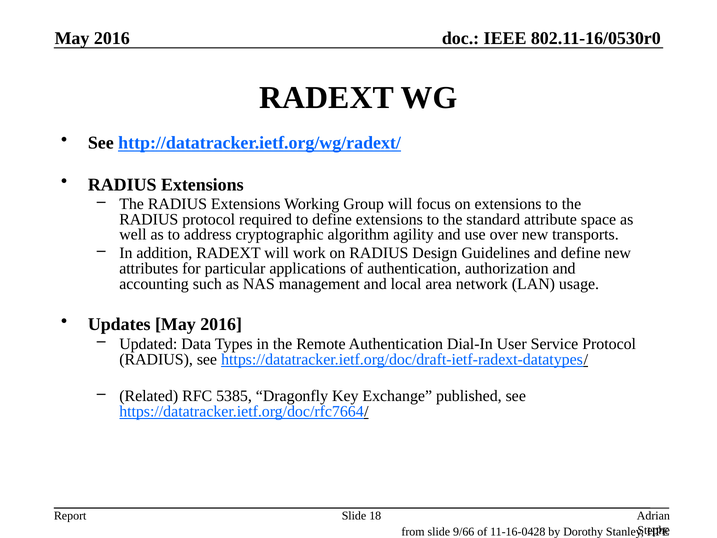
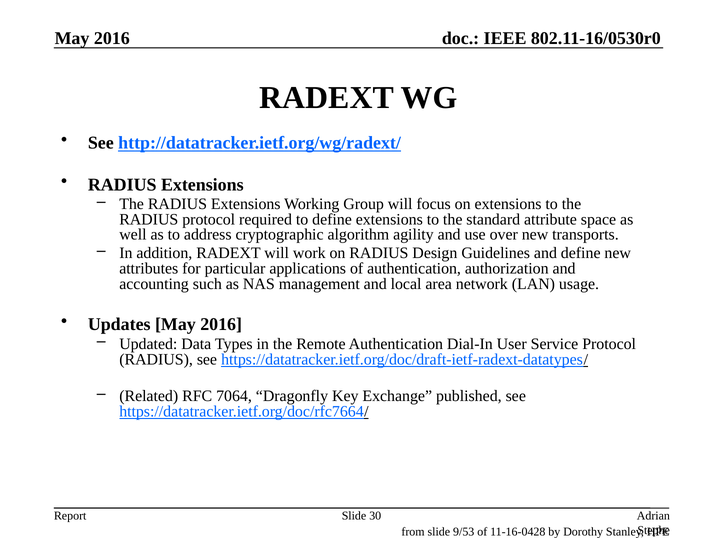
5385: 5385 -> 7064 (234, 396)
18: 18 -> 30 (375, 516)
9/66: 9/66 -> 9/53 (464, 531)
